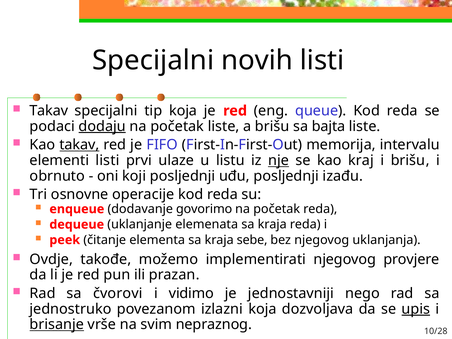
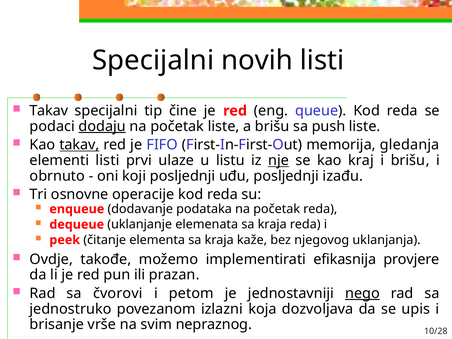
tip koja: koja -> čine (183, 111)
bajta: bajta -> push (329, 126)
intervalu: intervalu -> gledanja (410, 145)
govorimo: govorimo -> podataka (204, 209)
sebe: sebe -> kaže (252, 240)
implementirati njegovog: njegovog -> efikasnija (345, 259)
vidimo: vidimo -> petom (191, 293)
nego underline: none -> present (362, 293)
upis underline: present -> none (416, 309)
brisanje underline: present -> none (57, 325)
